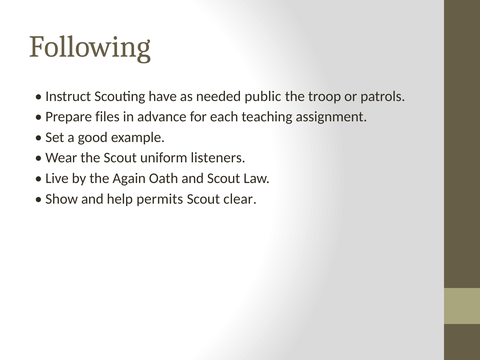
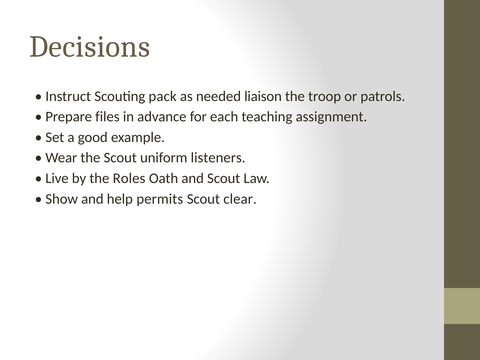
Following: Following -> Decisions (90, 47)
have: have -> pack (163, 96)
public: public -> liaison (263, 96)
Again: Again -> Roles (129, 178)
